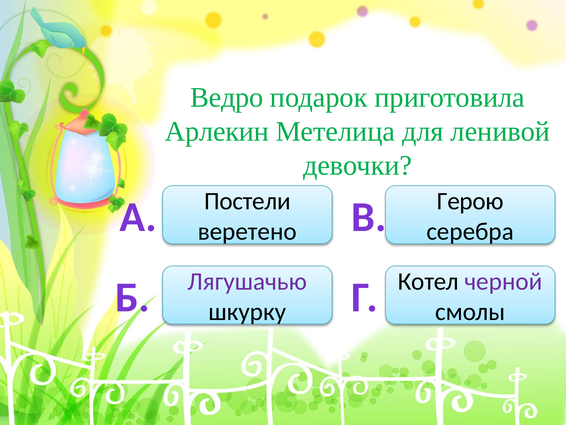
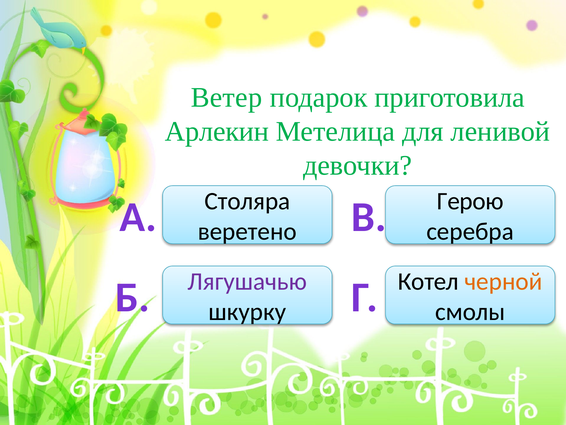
Ведро: Ведро -> Ветер (226, 97)
Постели: Постели -> Столяра (247, 201)
черной colour: purple -> orange (503, 281)
